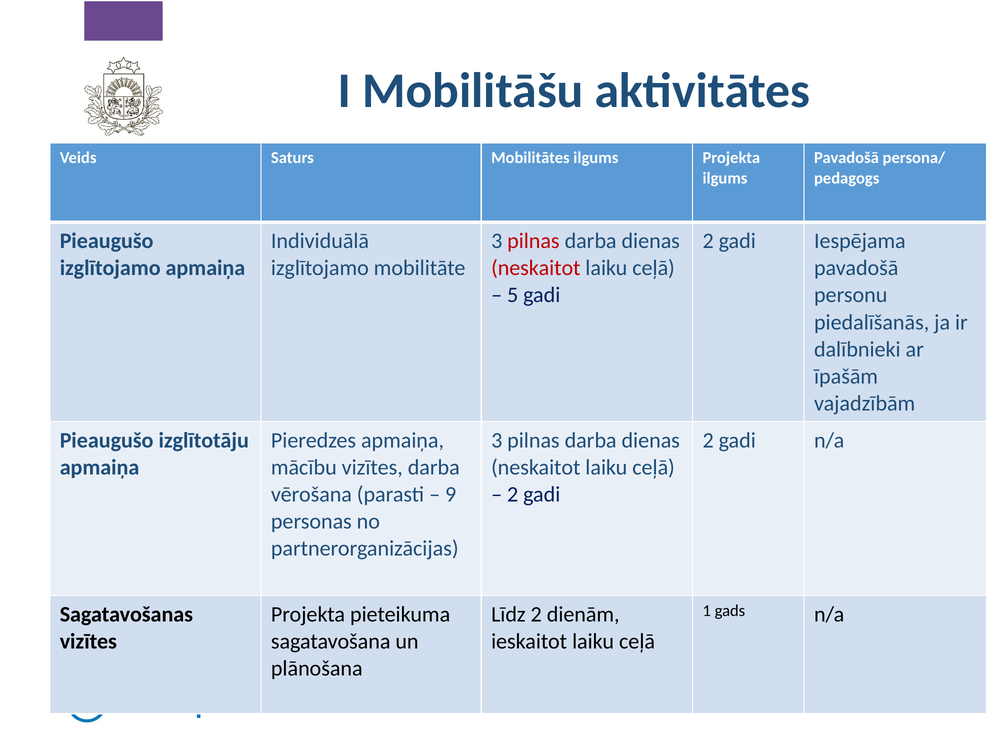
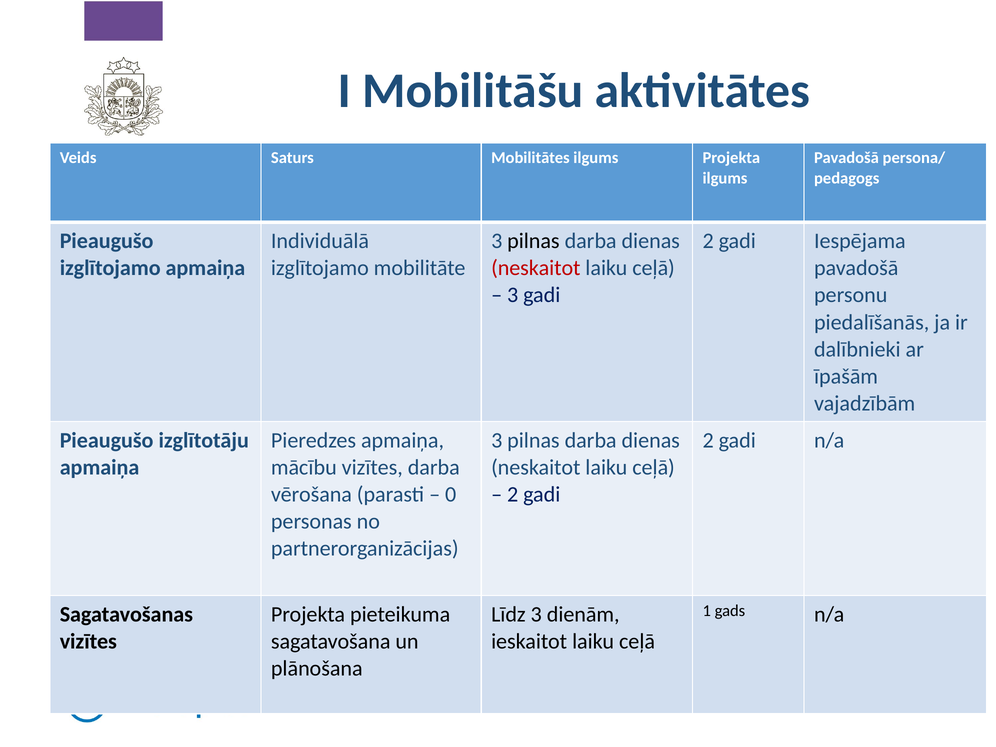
pilnas colour: red -> black (533, 241)
5: 5 -> 3 (513, 295)
9: 9 -> 0 (451, 495)
Līdz 2: 2 -> 3 (536, 614)
